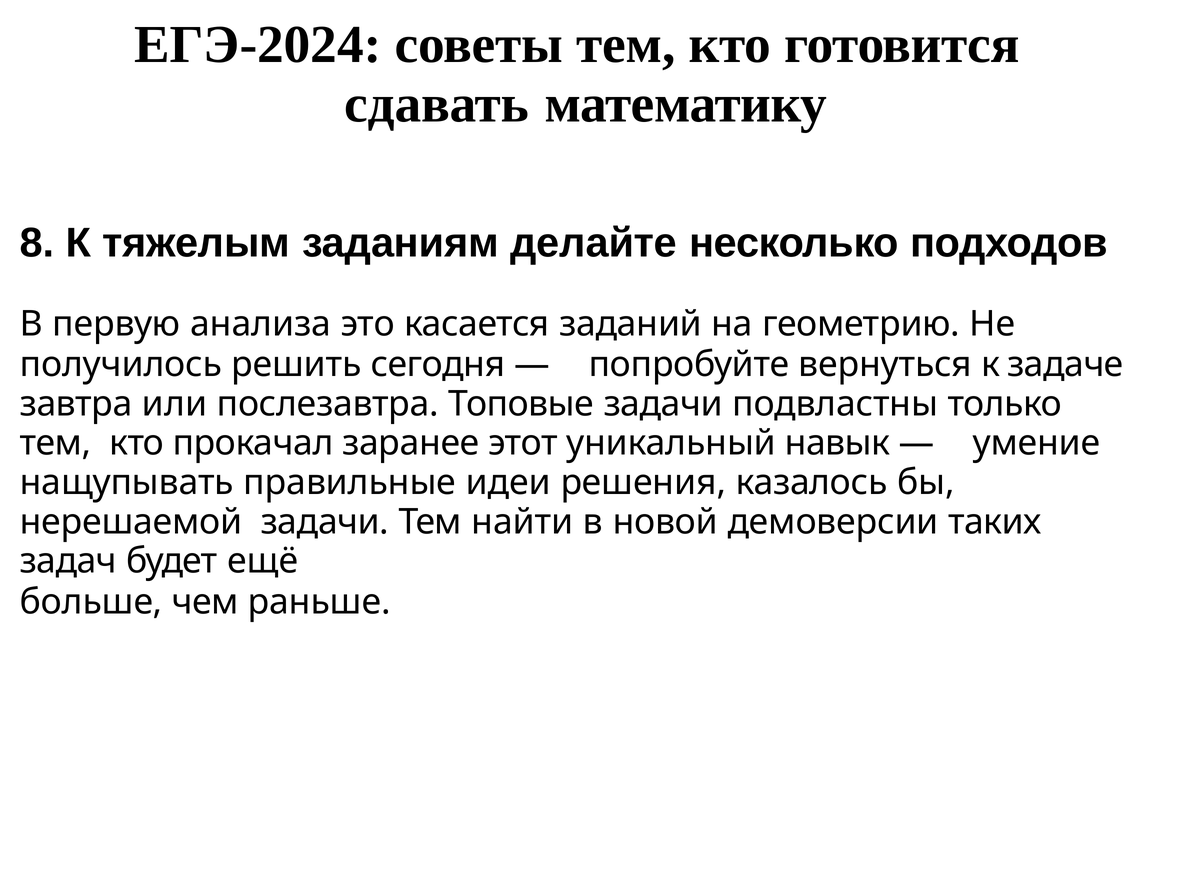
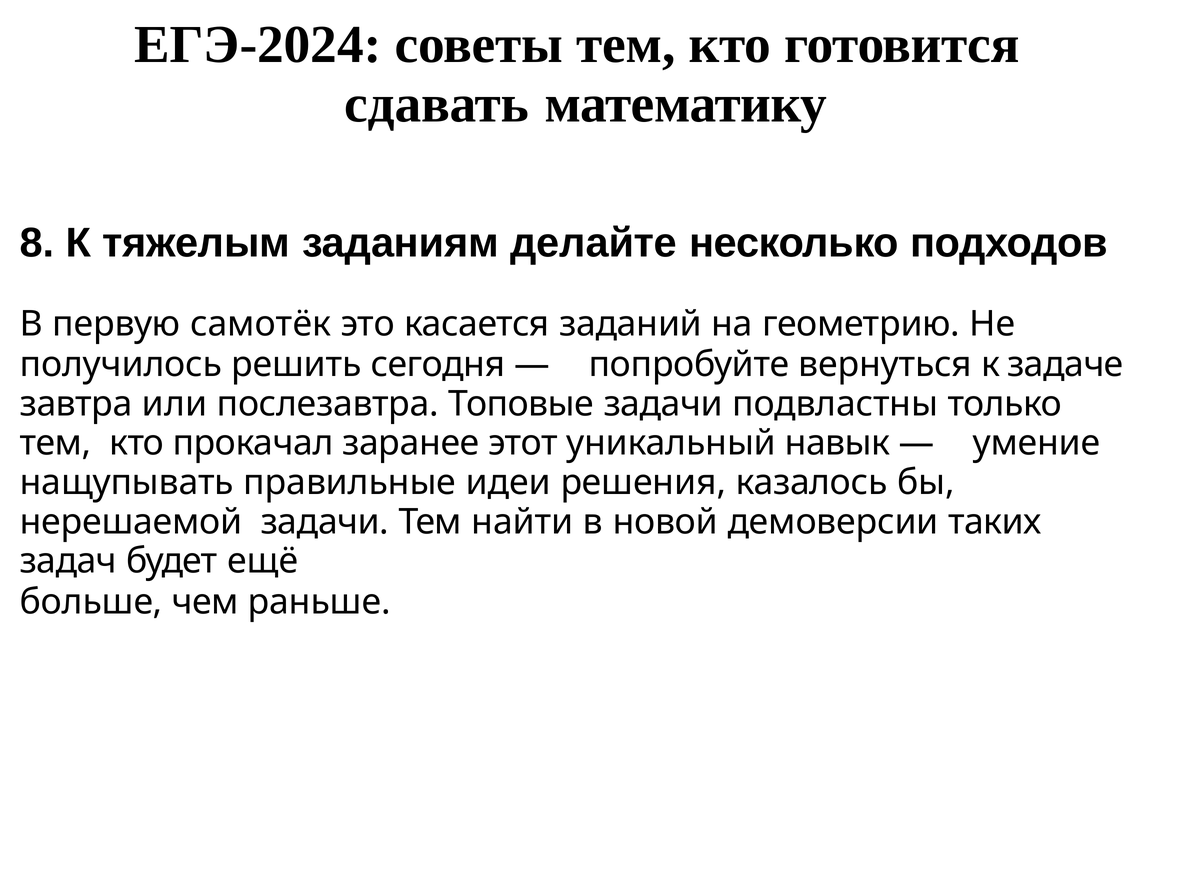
анализа: анализа -> самотёк (261, 324)
